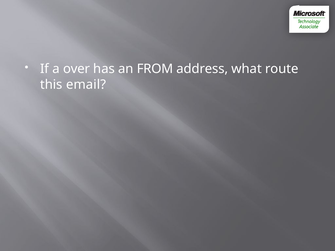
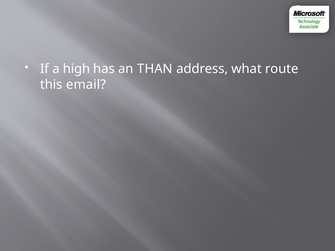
over: over -> high (77, 69)
FROM: FROM -> THAN (155, 69)
